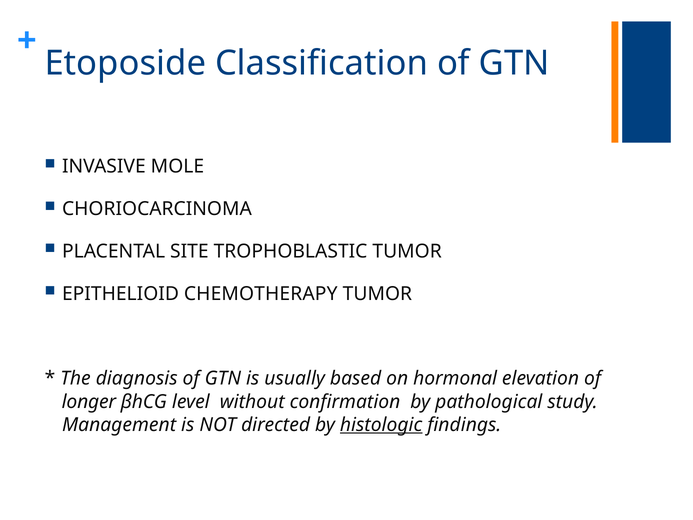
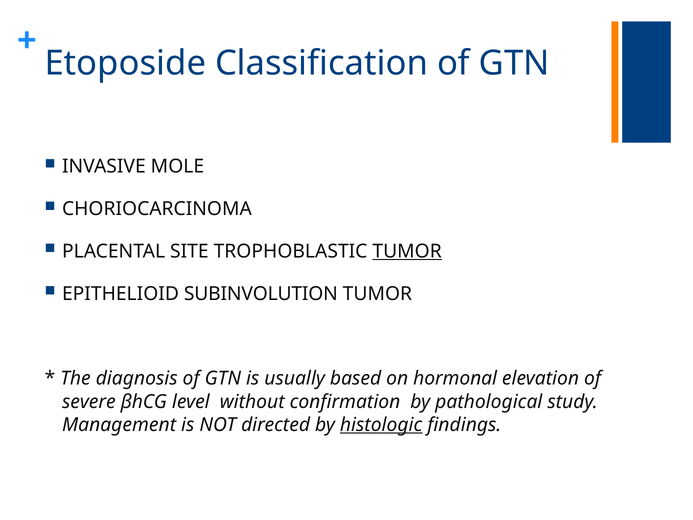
TUMOR underline: none -> present (407, 251)
CHEMOTHERAPY: CHEMOTHERAPY -> SUBINVOLUTION (261, 294)
longer: longer -> severe (89, 401)
